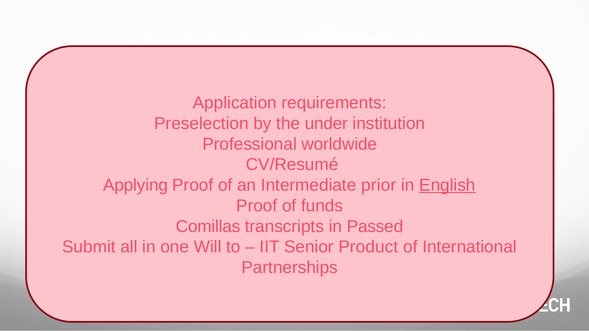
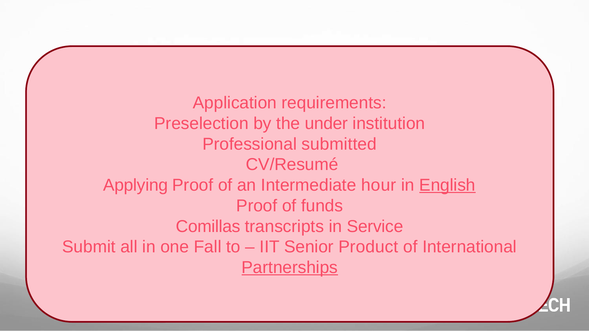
worldwide: worldwide -> submitted (339, 144)
prior: prior -> hour (379, 185)
Passed: Passed -> Service (375, 227)
Will: Will -> Fall (208, 247)
Partnerships underline: none -> present (290, 268)
